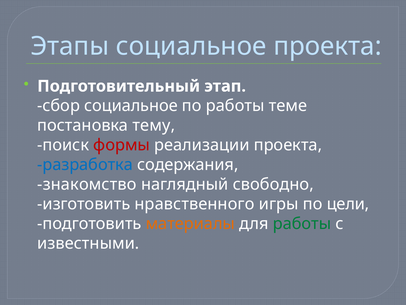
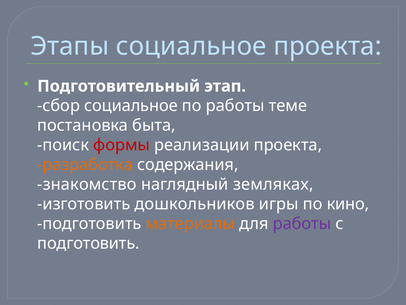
тему: тему -> быта (154, 125)
разработка colour: blue -> orange (85, 165)
свободно: свободно -> земляках (273, 184)
нравственного: нравственного -> дошкольников (195, 204)
цели: цели -> кино (348, 204)
работы colour: green -> purple (302, 223)
известными: известными -> подготовить (88, 243)
